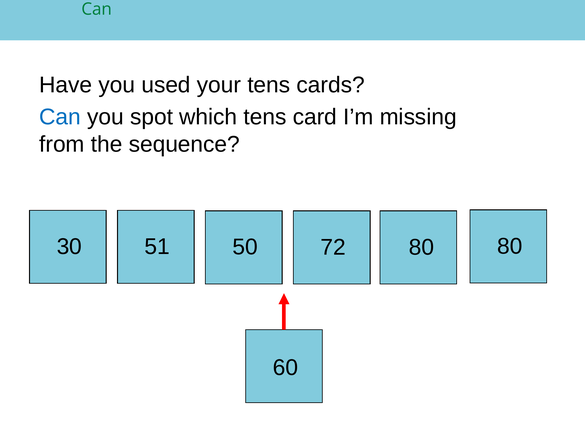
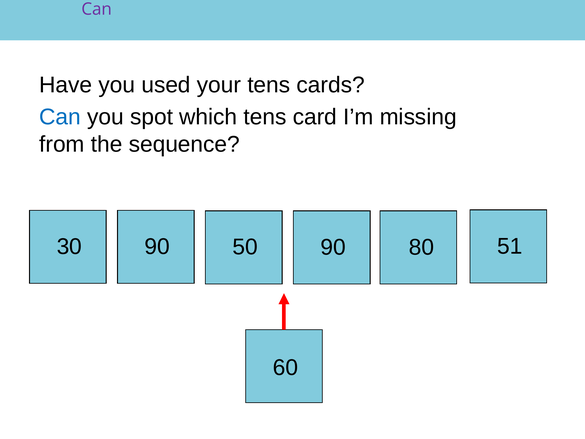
Can colour: green -> purple (97, 9)
30 51: 51 -> 90 (157, 247)
50 72: 72 -> 90 (333, 247)
80 80: 80 -> 51 (510, 246)
